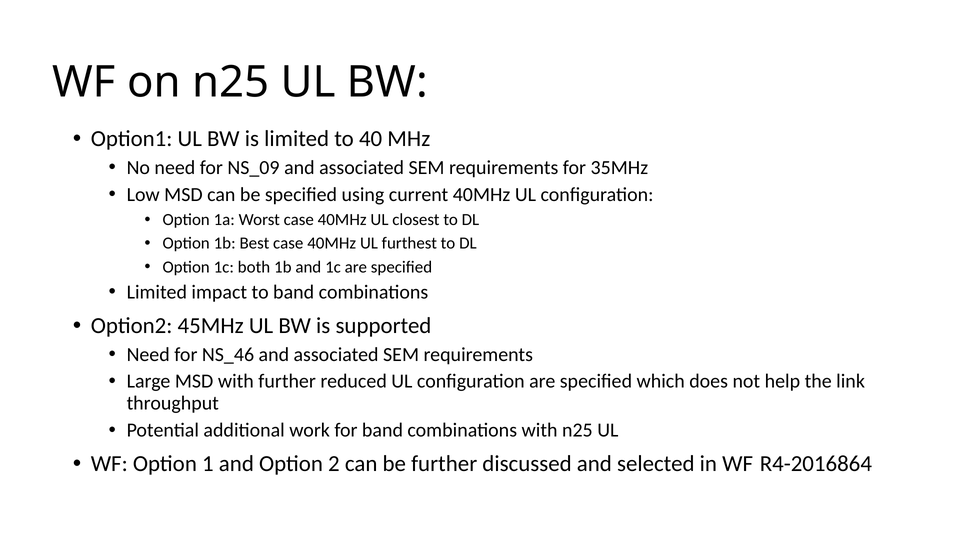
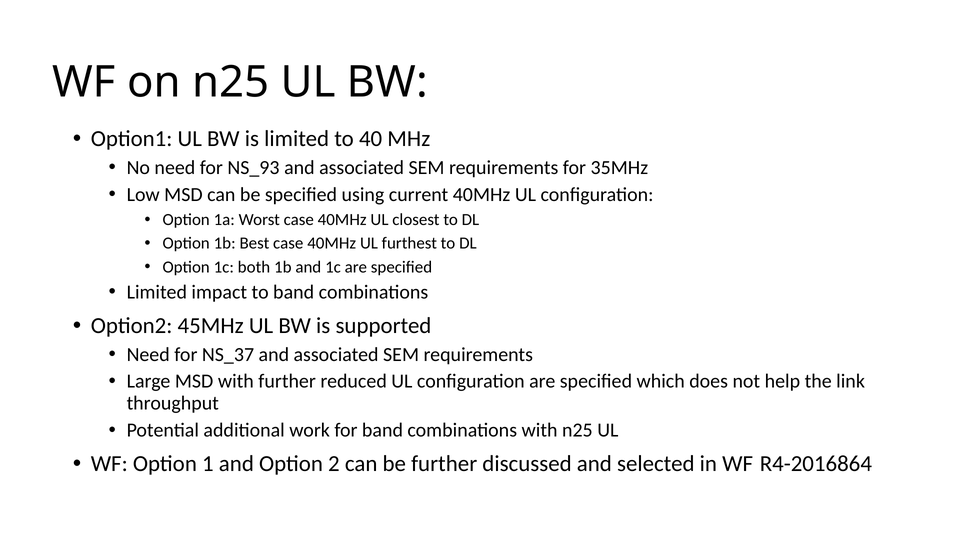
NS_09: NS_09 -> NS_93 (253, 167)
NS_46: NS_46 -> NS_37 (228, 354)
